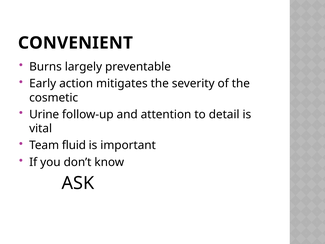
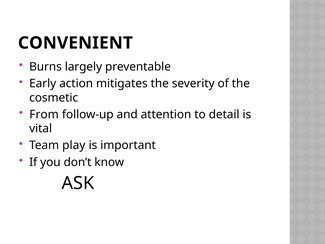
Urine: Urine -> From (44, 114)
fluid: fluid -> play (74, 145)
